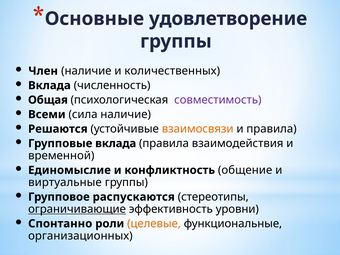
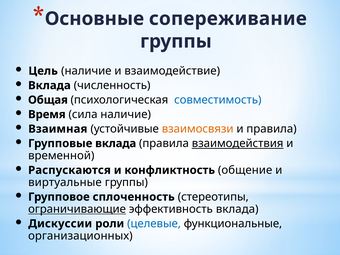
удовлетворение: удовлетворение -> сопереживание (228, 19)
Член: Член -> Цель (43, 71)
количественных: количественных -> взаимодействие (172, 71)
совместимость colour: purple -> blue (218, 100)
Всеми: Всеми -> Время (47, 114)
Решаются: Решаются -> Взаимная (58, 129)
взаимодействия underline: none -> present (238, 143)
Единомыслие: Единомыслие -> Распускаются (69, 170)
распускаются: распускаются -> сплоченность (134, 197)
эффективность уровни: уровни -> вклада (237, 209)
Спонтанно: Спонтанно -> Дискуссии (60, 224)
целевые colour: orange -> blue (154, 224)
